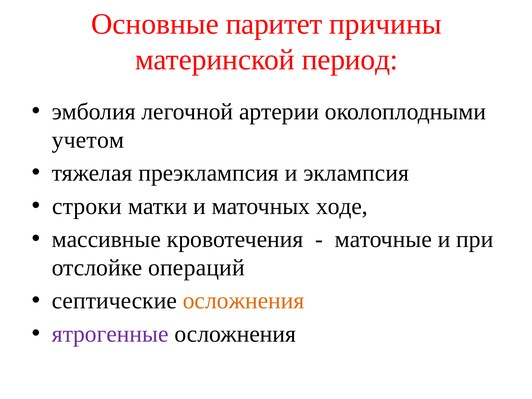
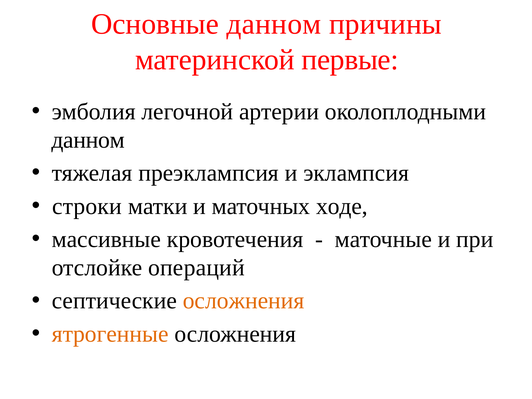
Основные паритет: паритет -> данном (274, 24)
период: период -> первые (350, 60)
учетом: учетом -> данном (88, 140)
ятрогенные colour: purple -> orange (110, 334)
